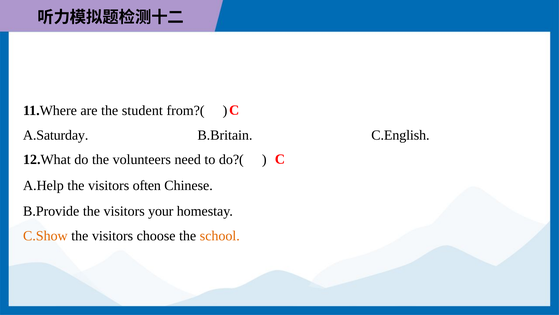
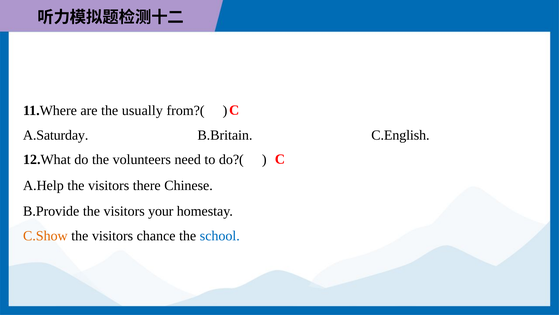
student: student -> usually (142, 110)
often: often -> there (147, 185)
choose: choose -> chance (156, 235)
school colour: orange -> blue (220, 235)
